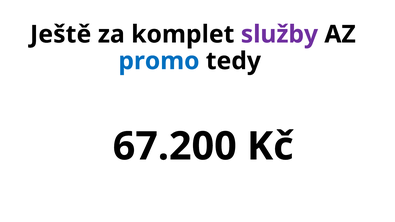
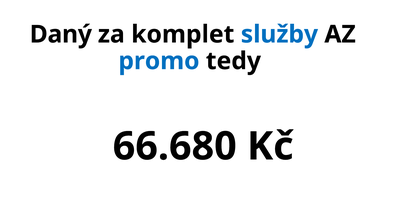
Ještě: Ještě -> Daný (61, 34)
služby colour: purple -> blue (279, 34)
67.200: 67.200 -> 66.680 (175, 147)
